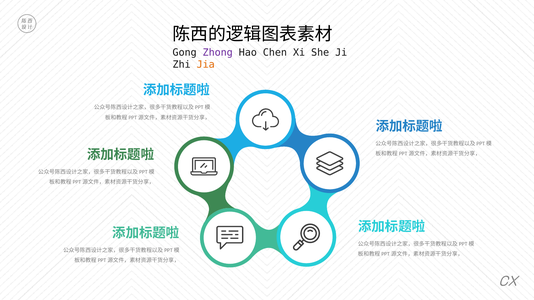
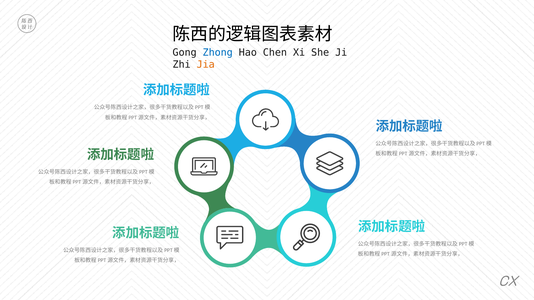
Zhong colour: purple -> blue (218, 53)
